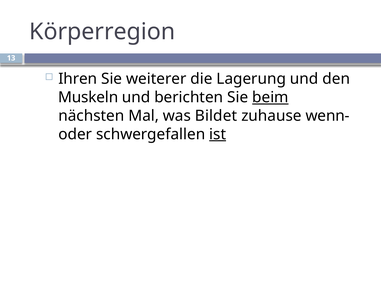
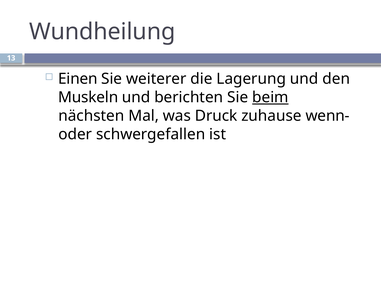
Körperregion: Körperregion -> Wundheilung (102, 32)
Ihren: Ihren -> Einen (78, 79)
Bildet: Bildet -> Druck (216, 116)
ist underline: present -> none (218, 134)
